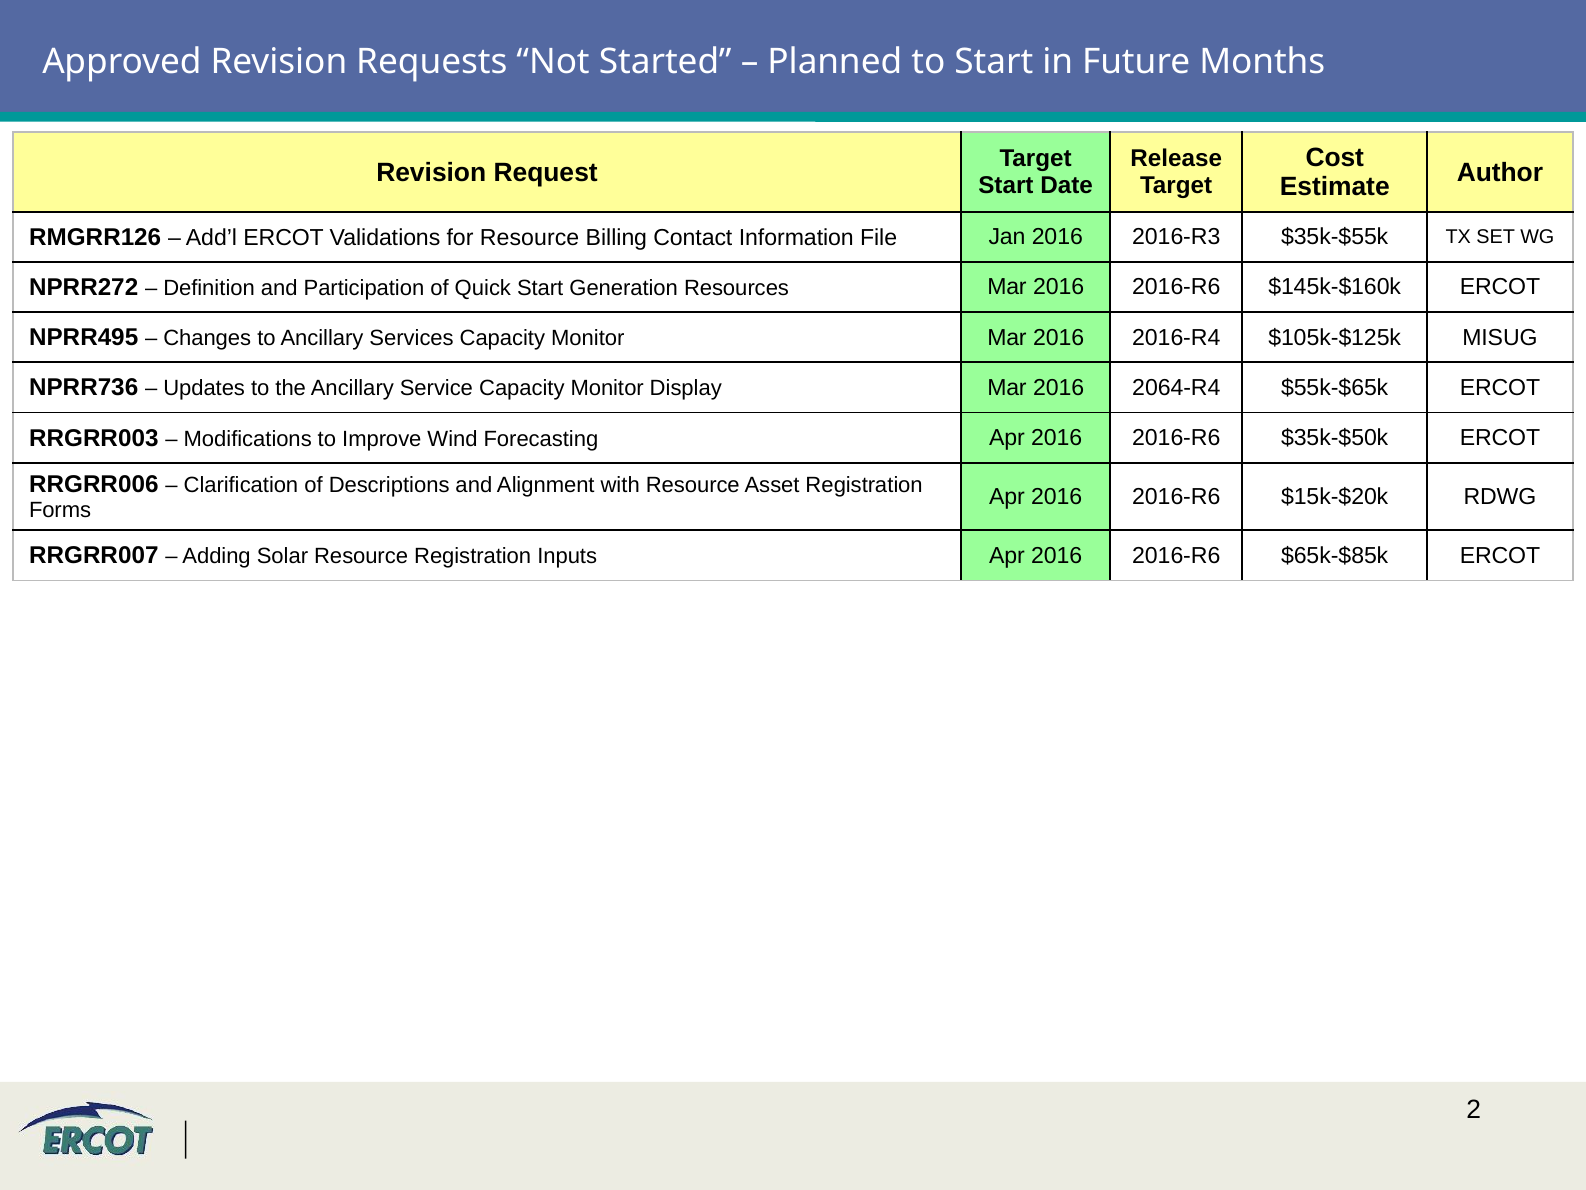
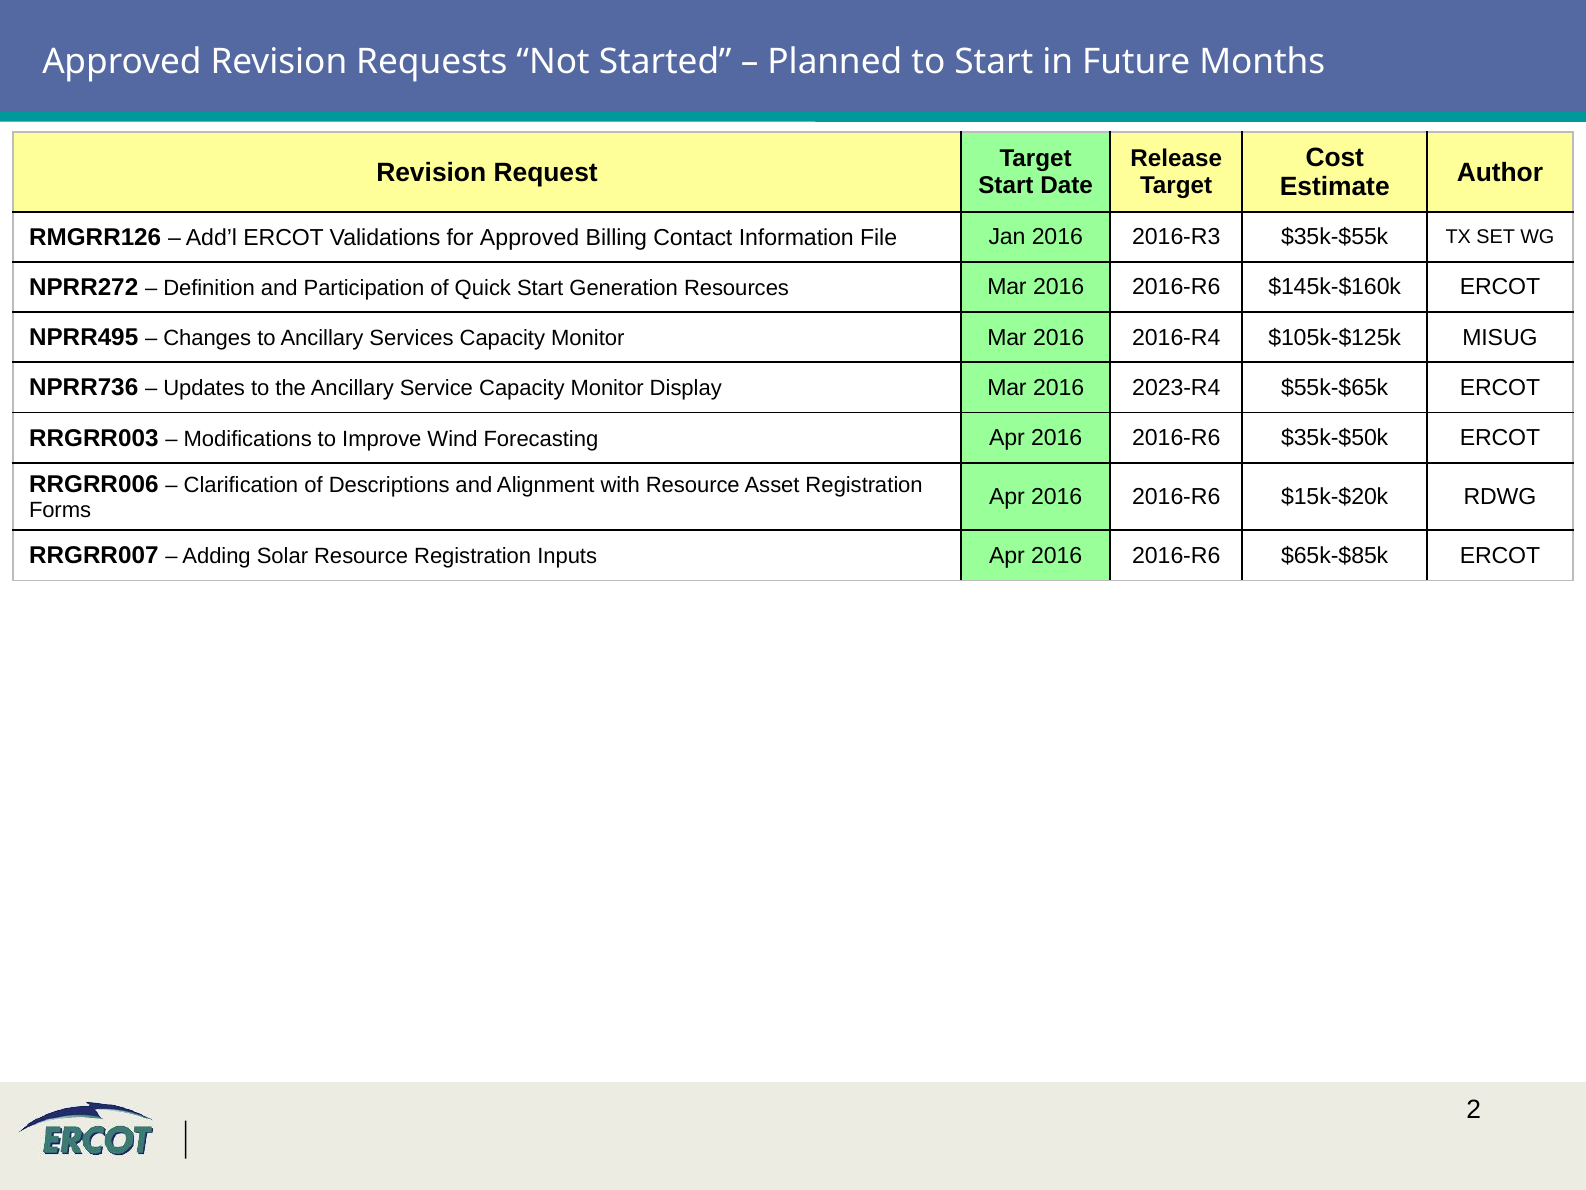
for Resource: Resource -> Approved (530, 237)
2064-R4: 2064-R4 -> 2023-R4 (1176, 388)
